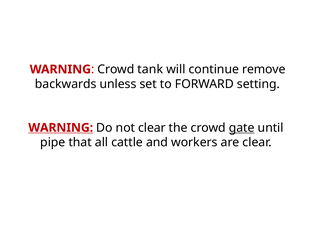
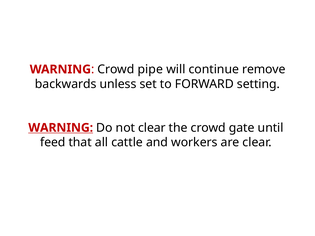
tank: tank -> pipe (150, 69)
gate underline: present -> none (242, 128)
pipe: pipe -> feed (53, 143)
